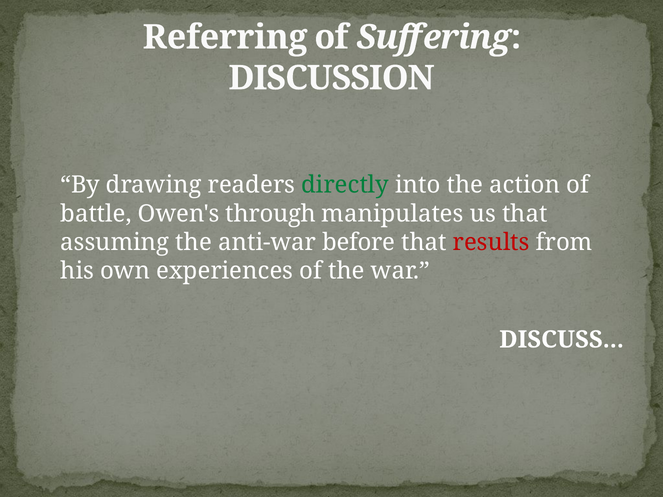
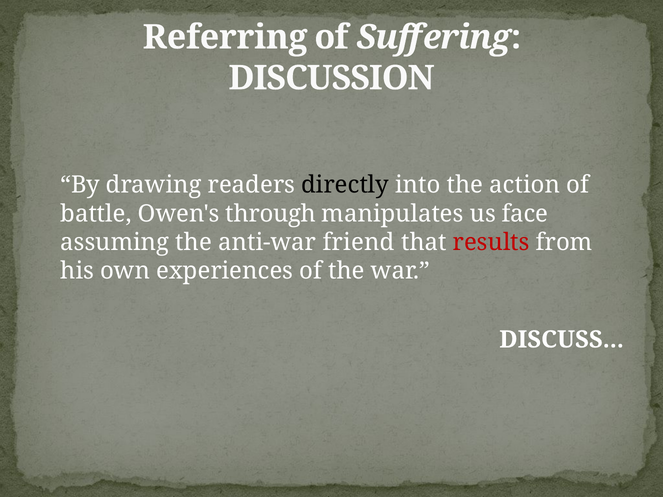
directly colour: green -> black (345, 185)
us that: that -> face (525, 214)
before: before -> friend (359, 243)
